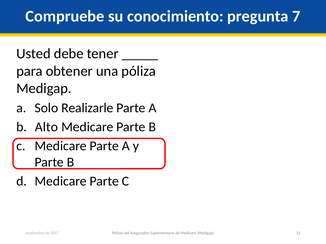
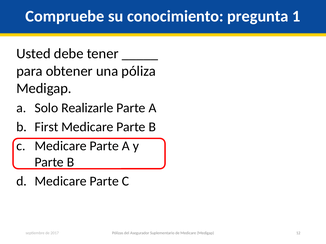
7: 7 -> 1 (296, 16)
Alto: Alto -> First (46, 127)
